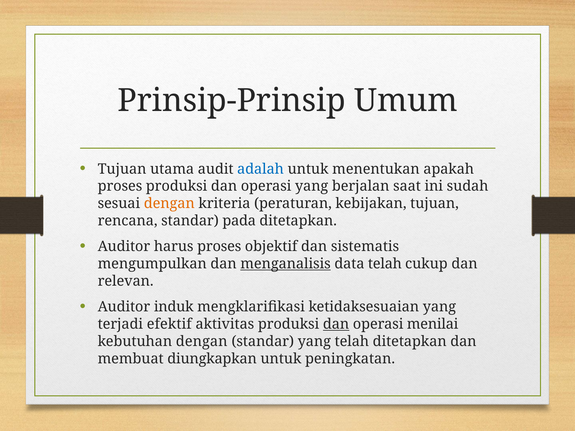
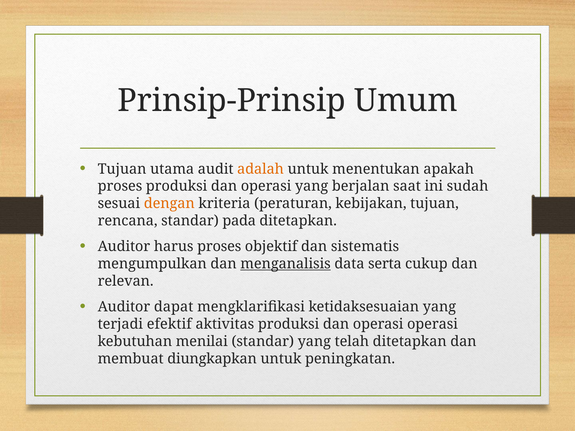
adalah colour: blue -> orange (260, 169)
data telah: telah -> serta (385, 264)
induk: induk -> dapat (174, 307)
dan underline: present -> none (336, 324)
operasi menilai: menilai -> operasi (433, 324)
kebutuhan dengan: dengan -> menilai (202, 342)
